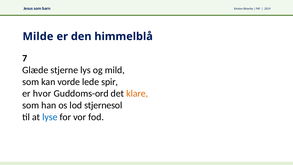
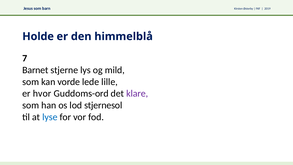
Milde: Milde -> Holde (38, 36)
Glæde: Glæde -> Barnet (35, 70)
spir: spir -> lille (110, 82)
klare colour: orange -> purple (137, 93)
